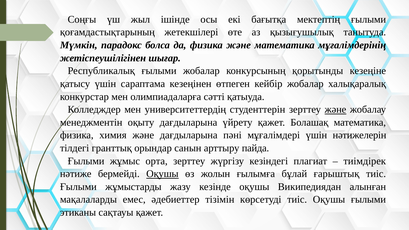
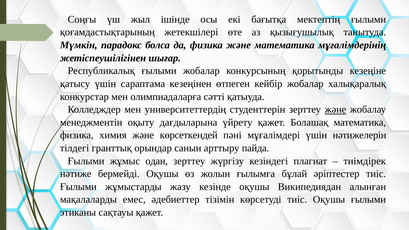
және дағдыларына: дағдыларына -> көрсеткендей (189, 135)
орта: орта -> одан (157, 161)
Оқушы underline: present -> none (162, 174)
ғарыштық: ғарыштық -> әріптестер (337, 174)
